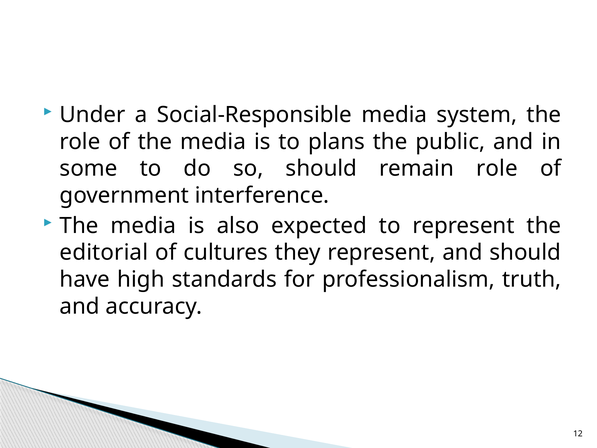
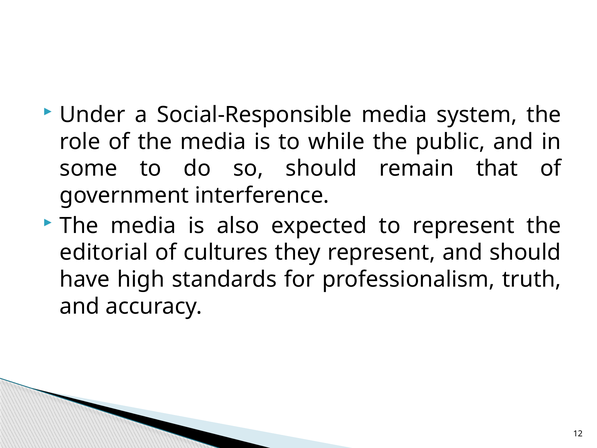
plans: plans -> while (336, 142)
remain role: role -> that (497, 168)
